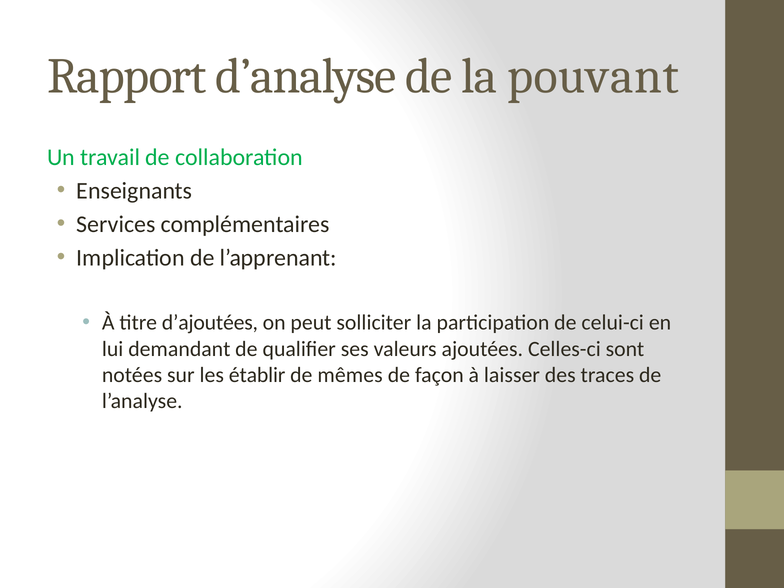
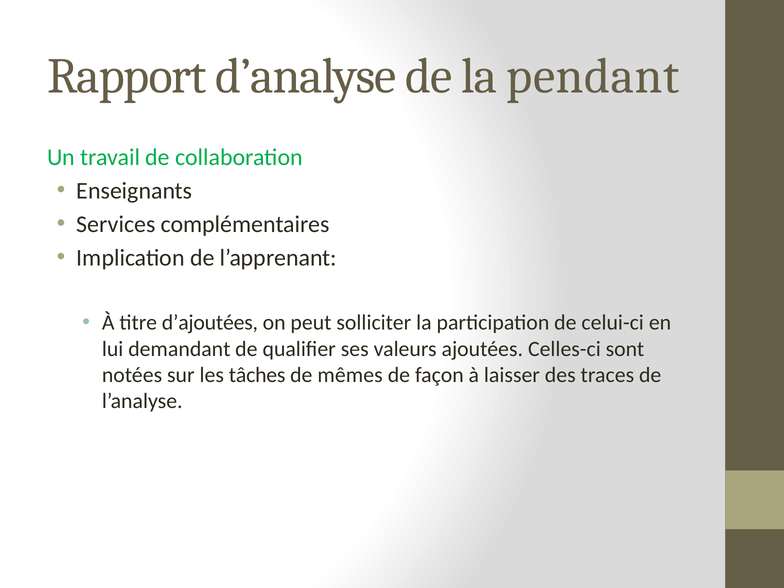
pouvant: pouvant -> pendant (593, 76)
établir: établir -> tâches (257, 375)
